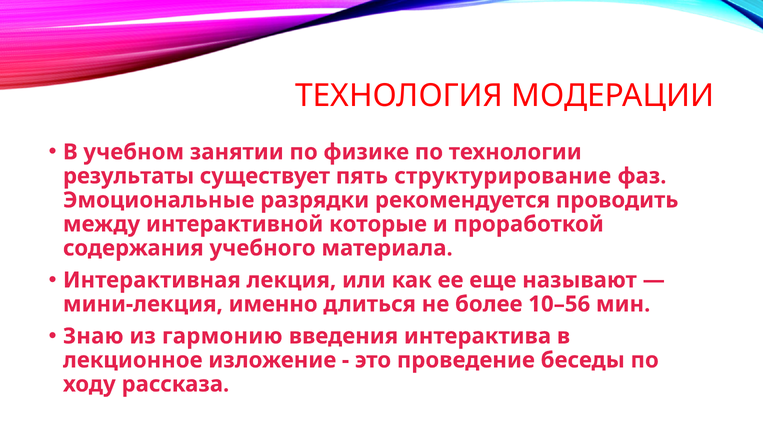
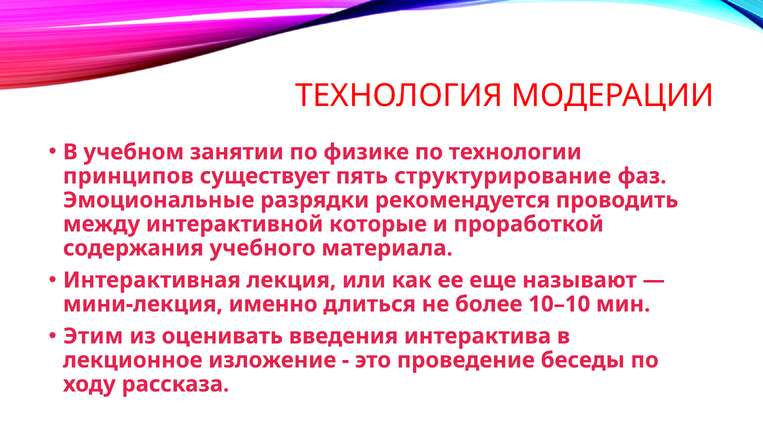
результаты: результаты -> принципов (128, 176)
10–56: 10–56 -> 10–10 (559, 304)
Знаю: Знаю -> Этим (93, 336)
гармонию: гармонию -> оценивать (222, 336)
